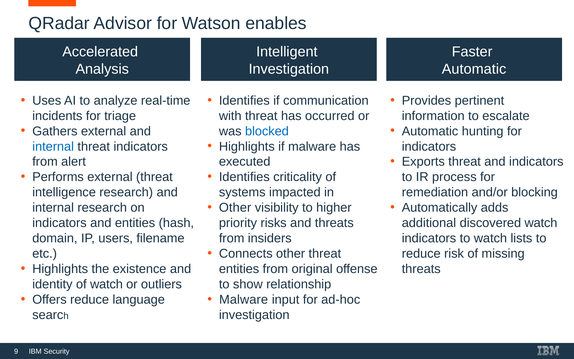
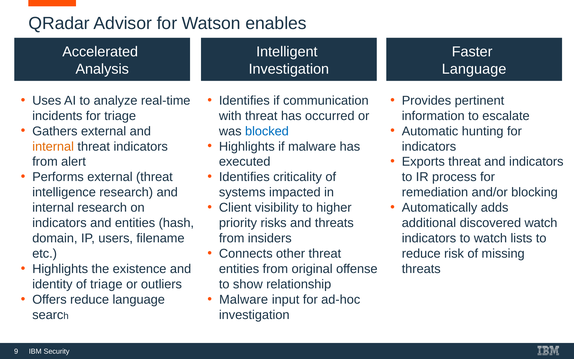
Automatic: Automatic -> Language (474, 69)
internal colour: blue -> orange (53, 146)
Other: Other -> Client (235, 208)
of watch: watch -> triage (106, 284)
